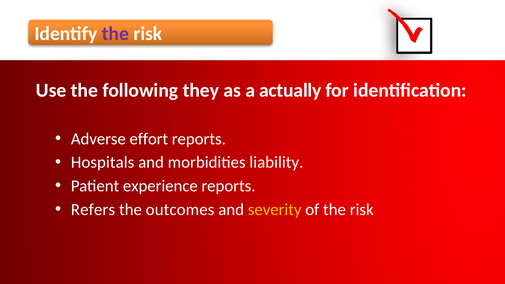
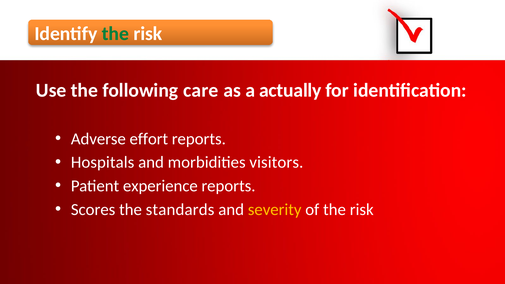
the colour: purple -> green (115, 34)
they: they -> care (201, 90)
liability: liability -> visitors (276, 162)
Refers: Refers -> Scores (93, 210)
outcomes: outcomes -> standards (180, 210)
